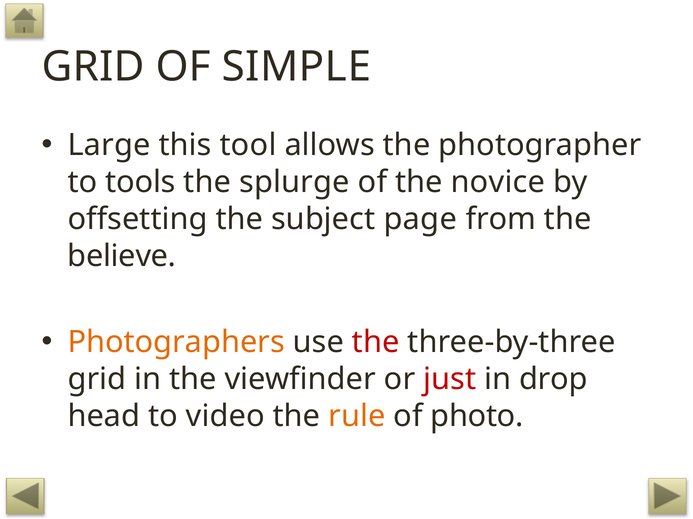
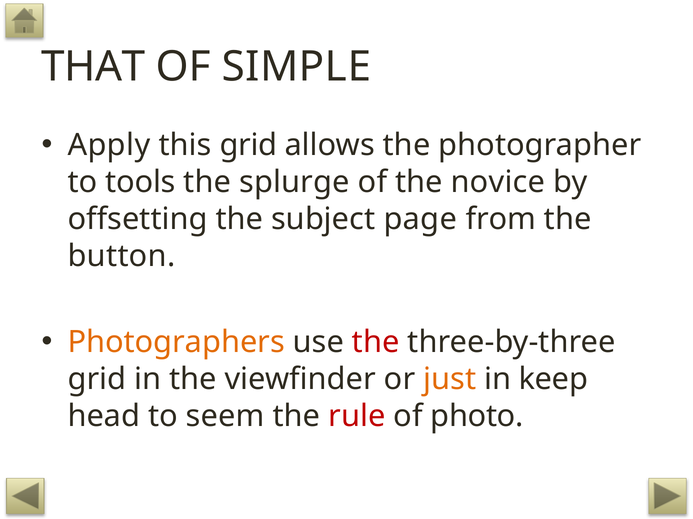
GRID: GRID -> THAT (93, 67)
Large: Large -> Apply (109, 145)
this tool: tool -> grid (248, 145)
believe: believe -> button (122, 256)
just colour: red -> orange (450, 380)
drop: drop -> keep (553, 380)
video: video -> seem (225, 416)
rule colour: orange -> red (357, 416)
